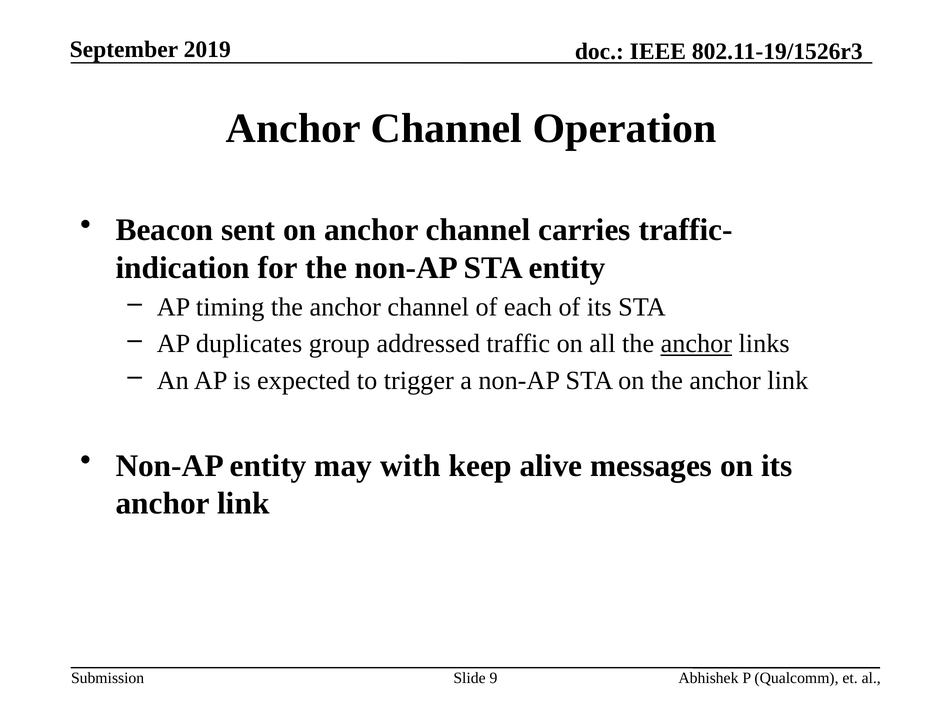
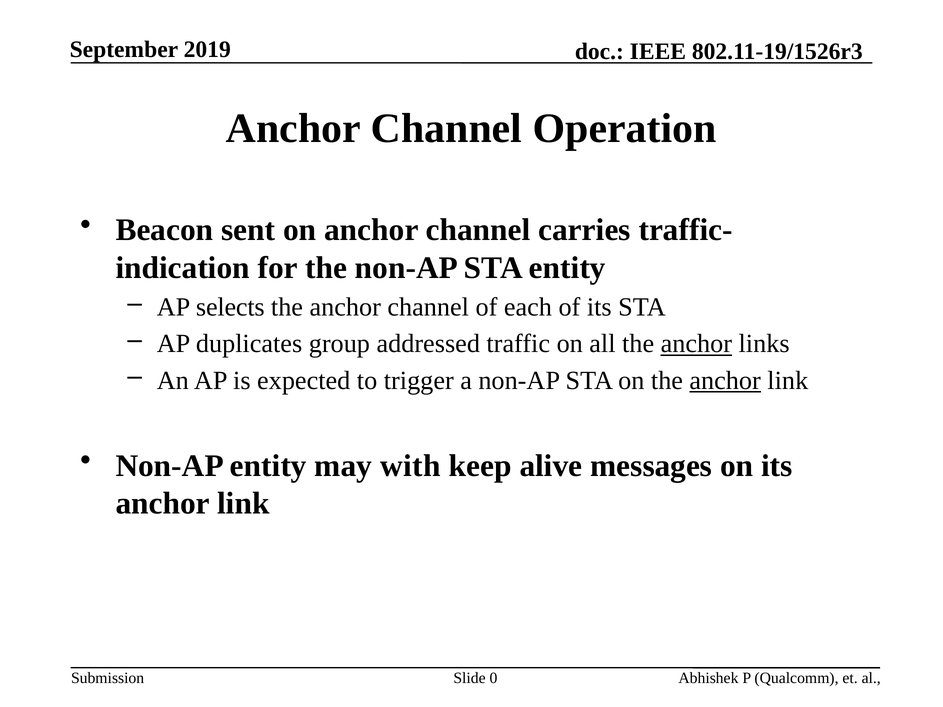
timing: timing -> selects (230, 307)
anchor underline: none -> present (725, 381)
9: 9 -> 0 (493, 678)
